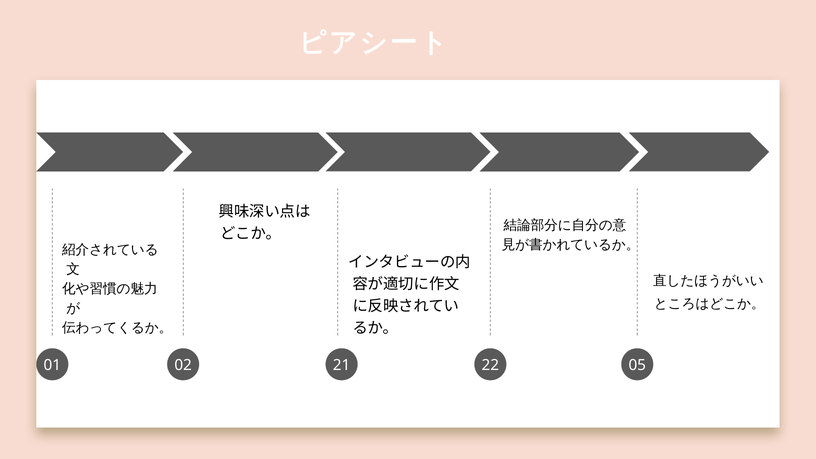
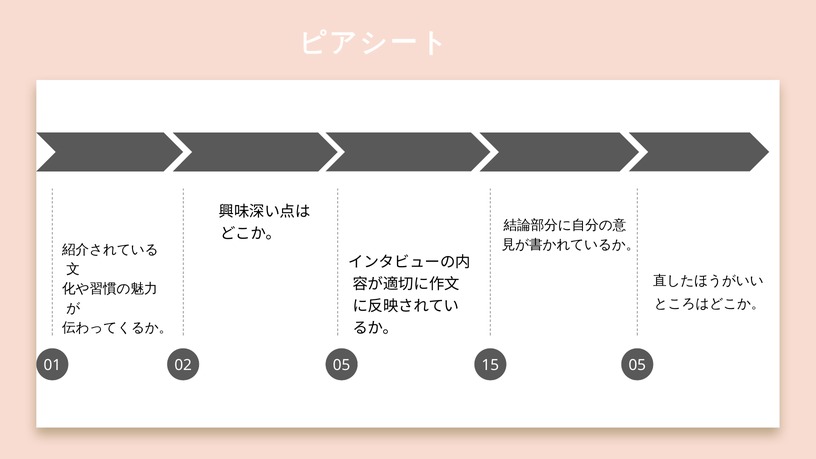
02 21: 21 -> 05 (342, 365)
22: 22 -> 15 (490, 365)
